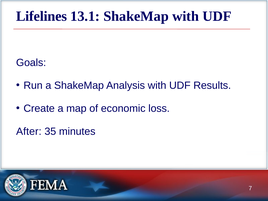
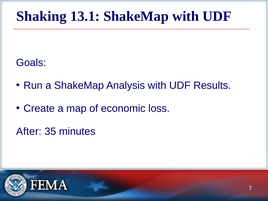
Lifelines: Lifelines -> Shaking (41, 16)
